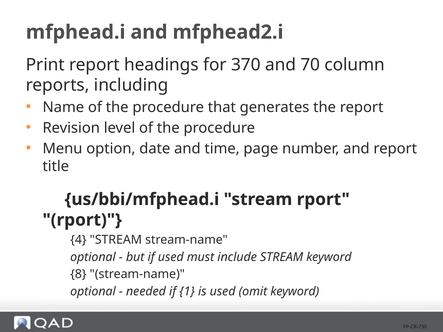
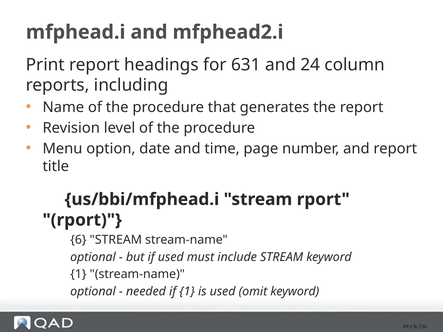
370: 370 -> 631 (246, 65)
70: 70 -> 24 (310, 65)
4: 4 -> 6 (78, 240)
8: 8 -> 1 (78, 274)
